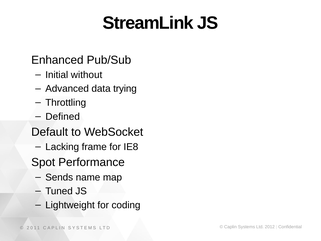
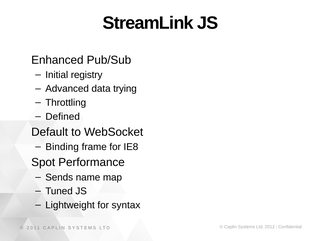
without: without -> registry (87, 75)
Lacking: Lacking -> Binding (62, 147)
coding: coding -> syntax (126, 205)
